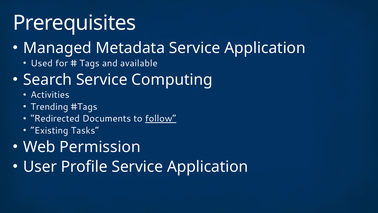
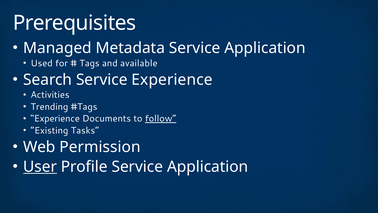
Service Computing: Computing -> Experience (172, 79)
Redirected: Redirected -> Experience (55, 118)
User underline: none -> present (40, 166)
